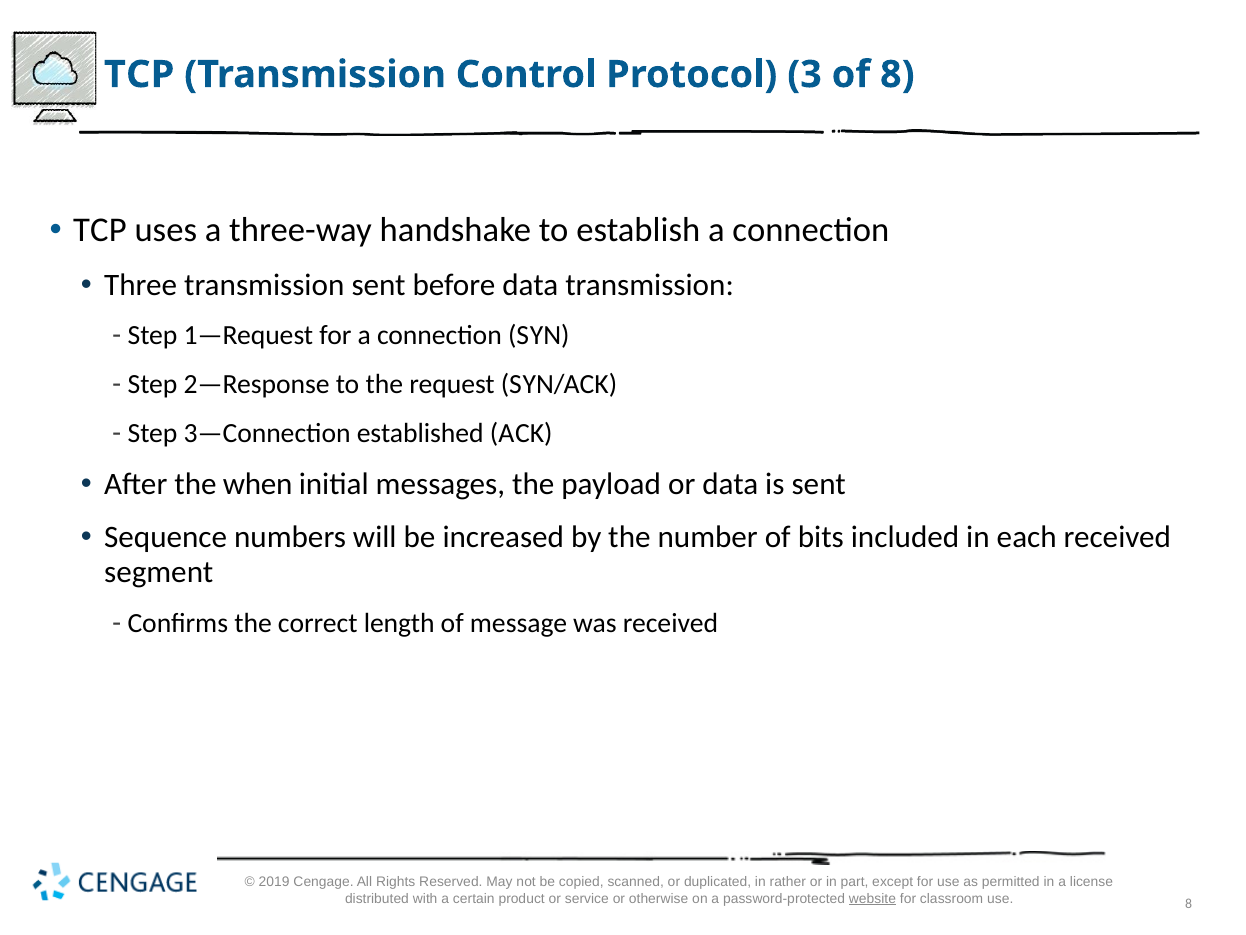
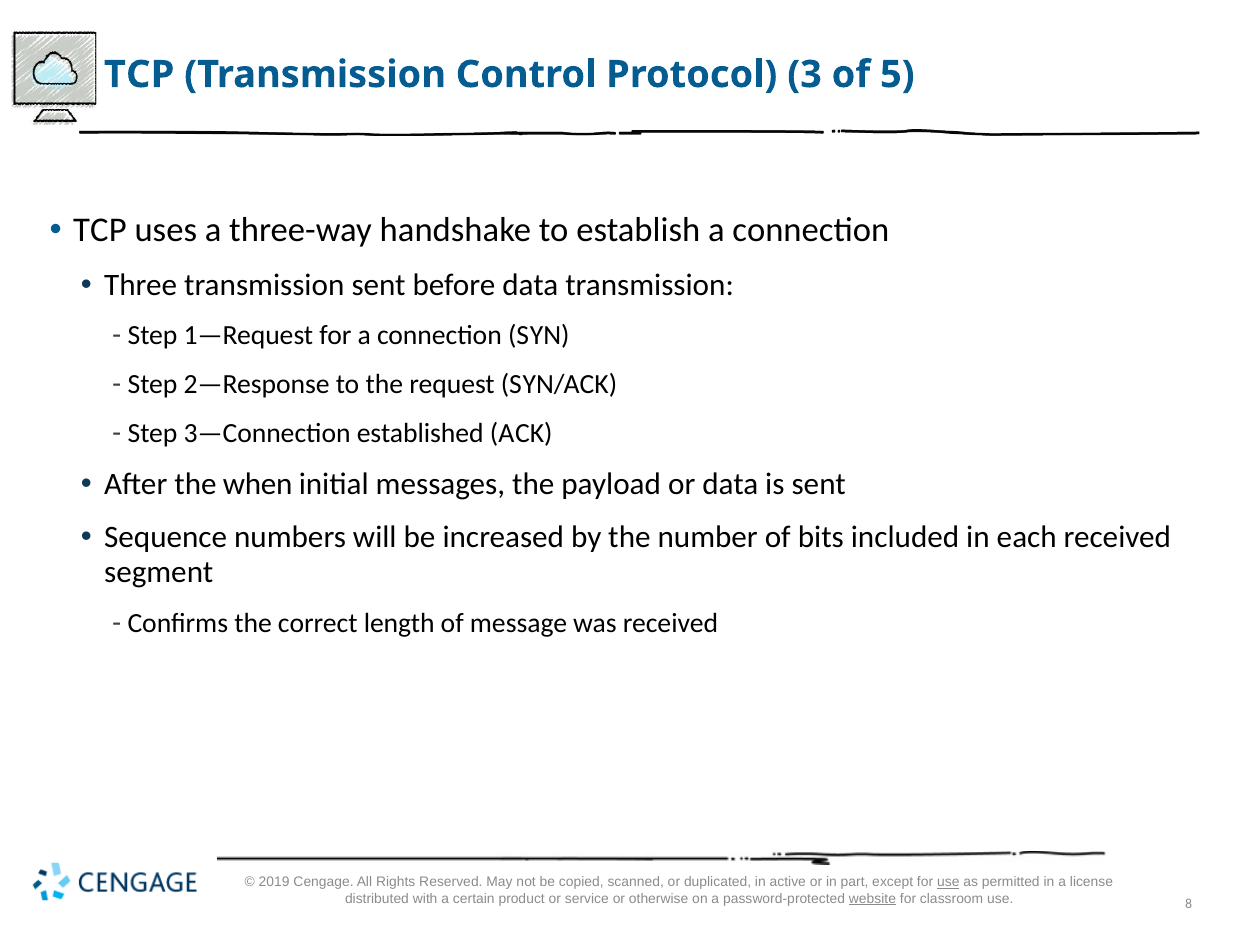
of 8: 8 -> 5 (897, 75)
rather: rather -> active (788, 882)
use underline: none -> present (948, 882)
